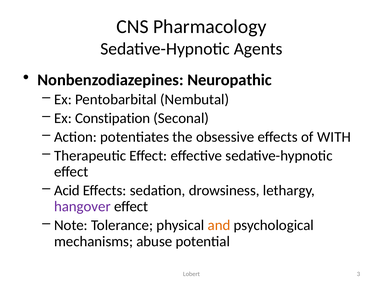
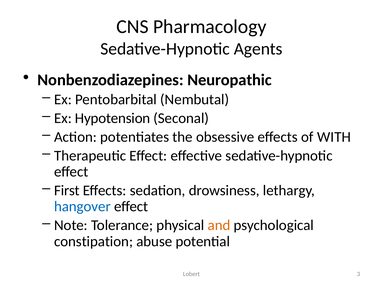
Constipation: Constipation -> Hypotension (113, 118)
Acid: Acid -> First (67, 191)
hangover colour: purple -> blue (82, 207)
mechanisms: mechanisms -> constipation (94, 242)
